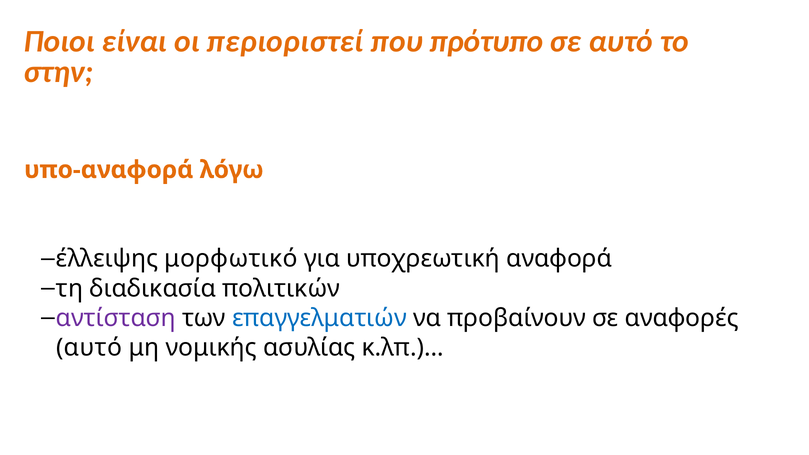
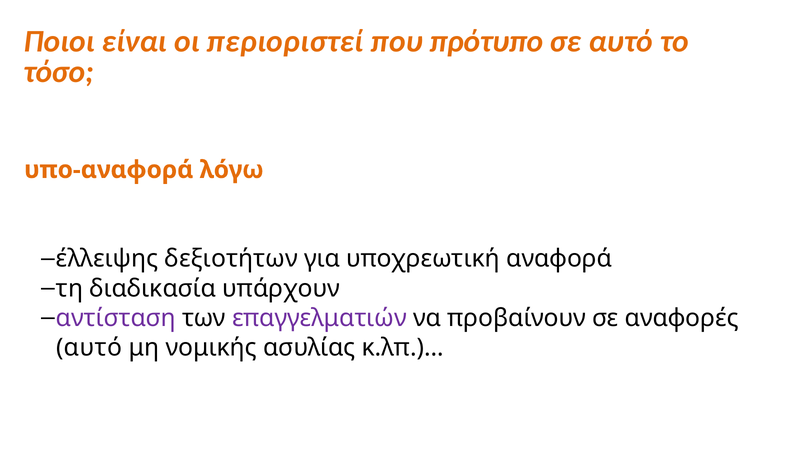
στην: στην -> τόσο (59, 72)
μορφωτικό: μορφωτικό -> δεξιοτήτων (231, 259)
πολιτικών: πολιτικών -> υπάρχουν (281, 288)
επαγγελματιών colour: blue -> purple (319, 318)
